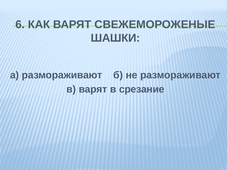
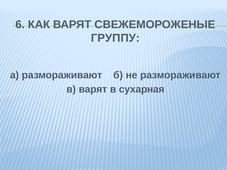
ШАШКИ: ШАШКИ -> ГРУППУ (115, 38)
срезание: срезание -> сухарная (142, 89)
